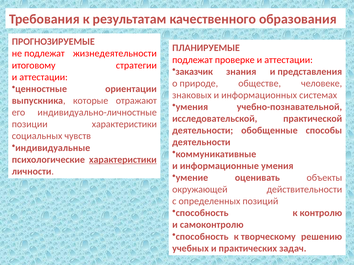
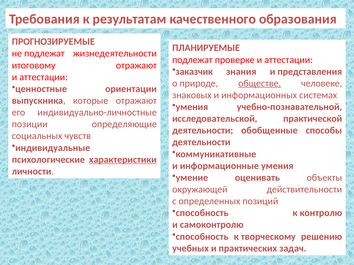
итоговому стратегии: стратегии -> отражают (136, 65)
обществе underline: none -> present (260, 83)
позиции характеристики: характеристики -> определяющие (124, 124)
